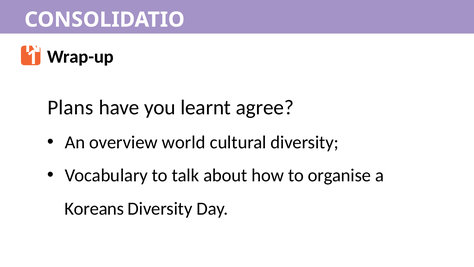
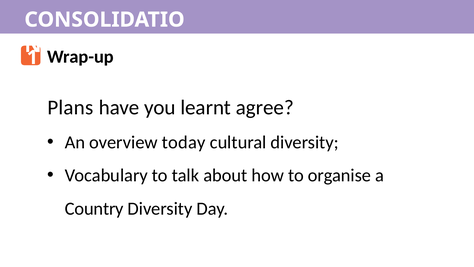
world: world -> today (184, 142)
Koreans: Koreans -> Country (94, 208)
